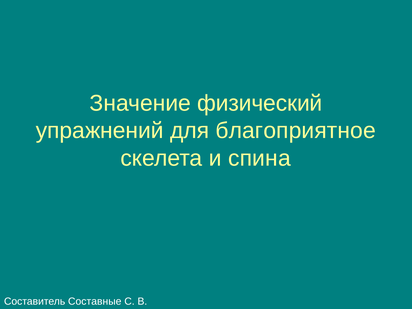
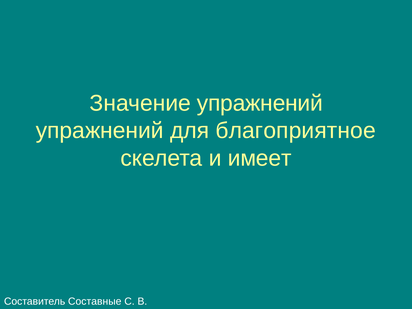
Значение физический: физический -> упражнений (260, 103)
спина: спина -> имеет (260, 158)
